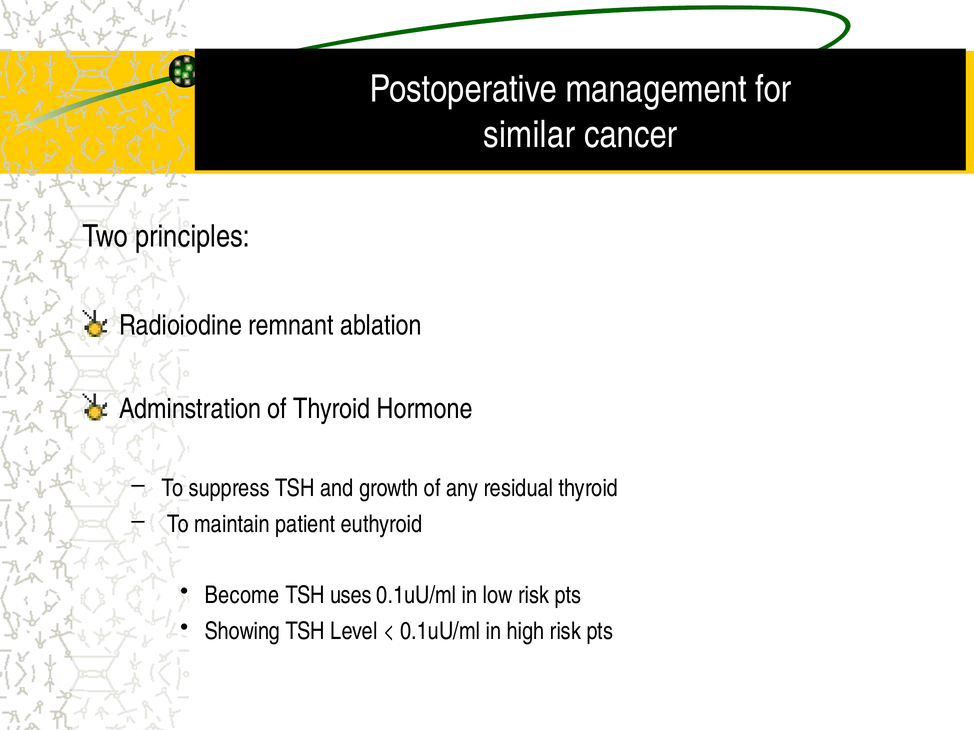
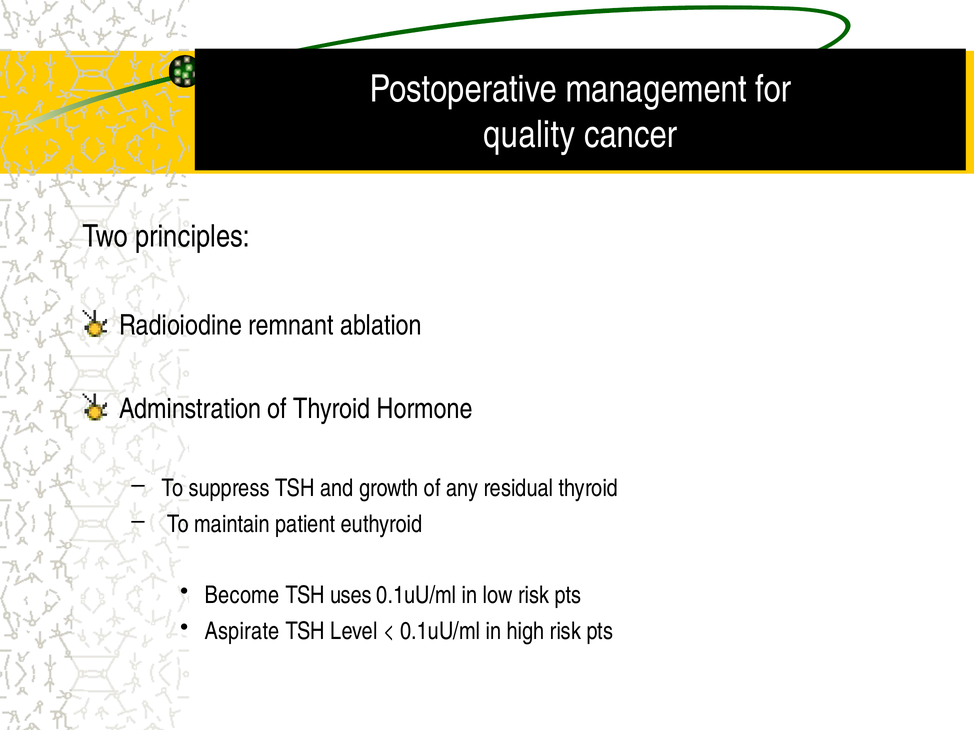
similar: similar -> quality (529, 135)
Showing: Showing -> Aspirate (242, 632)
